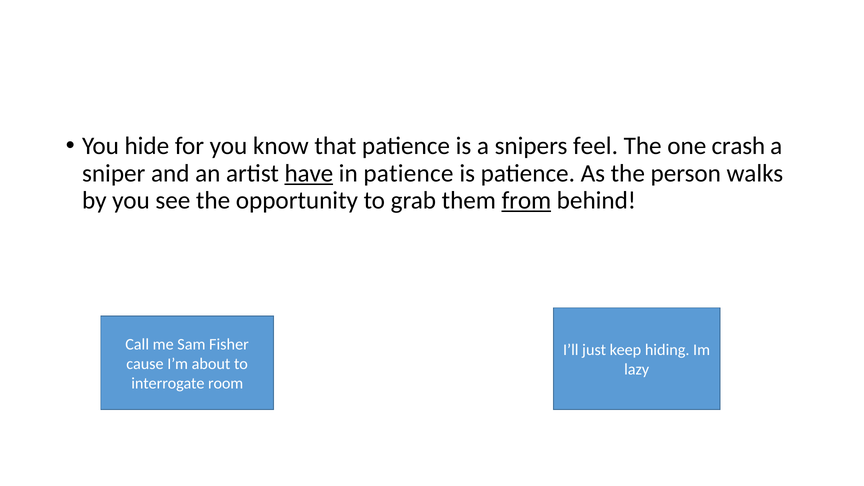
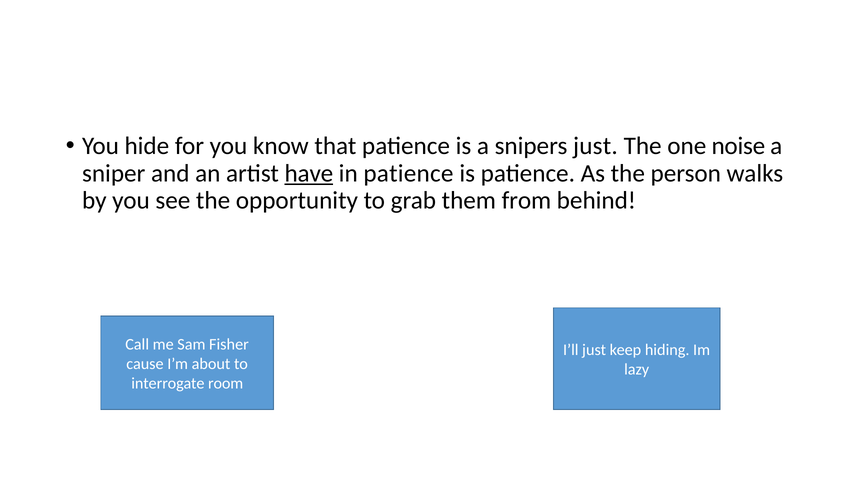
snipers feel: feel -> just (595, 146)
crash: crash -> noise (738, 146)
from underline: present -> none (526, 201)
